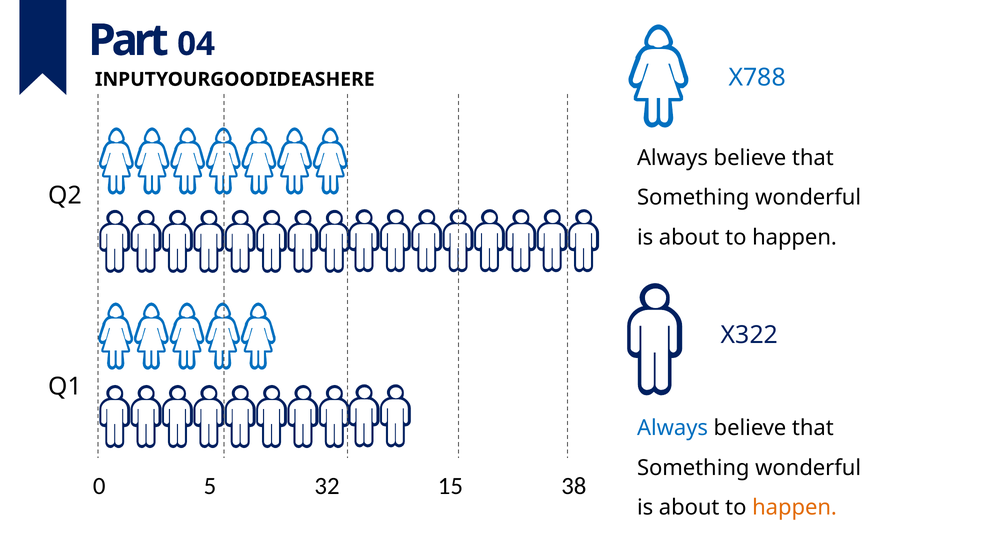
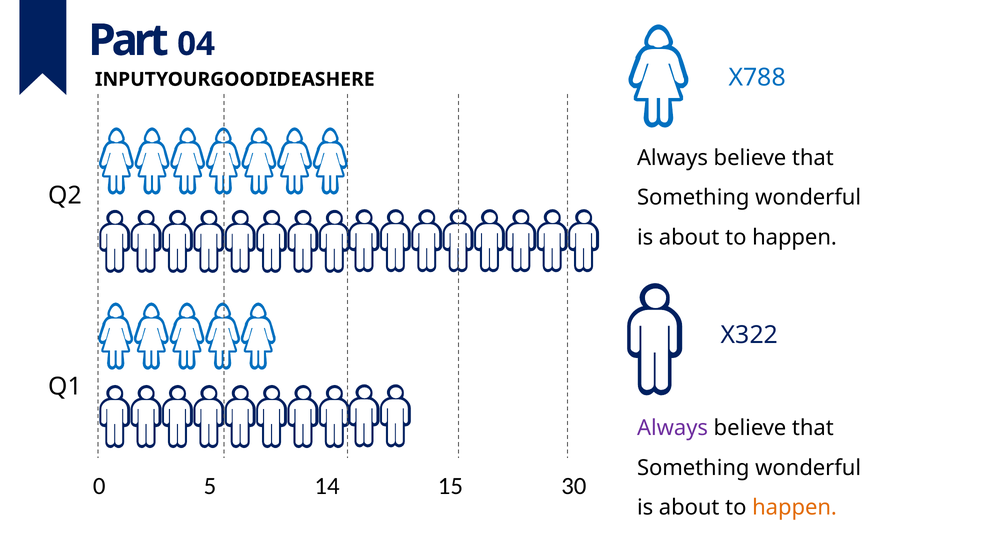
Always colour: blue -> purple (673, 428)
32: 32 -> 14 (327, 486)
38: 38 -> 30 (574, 486)
